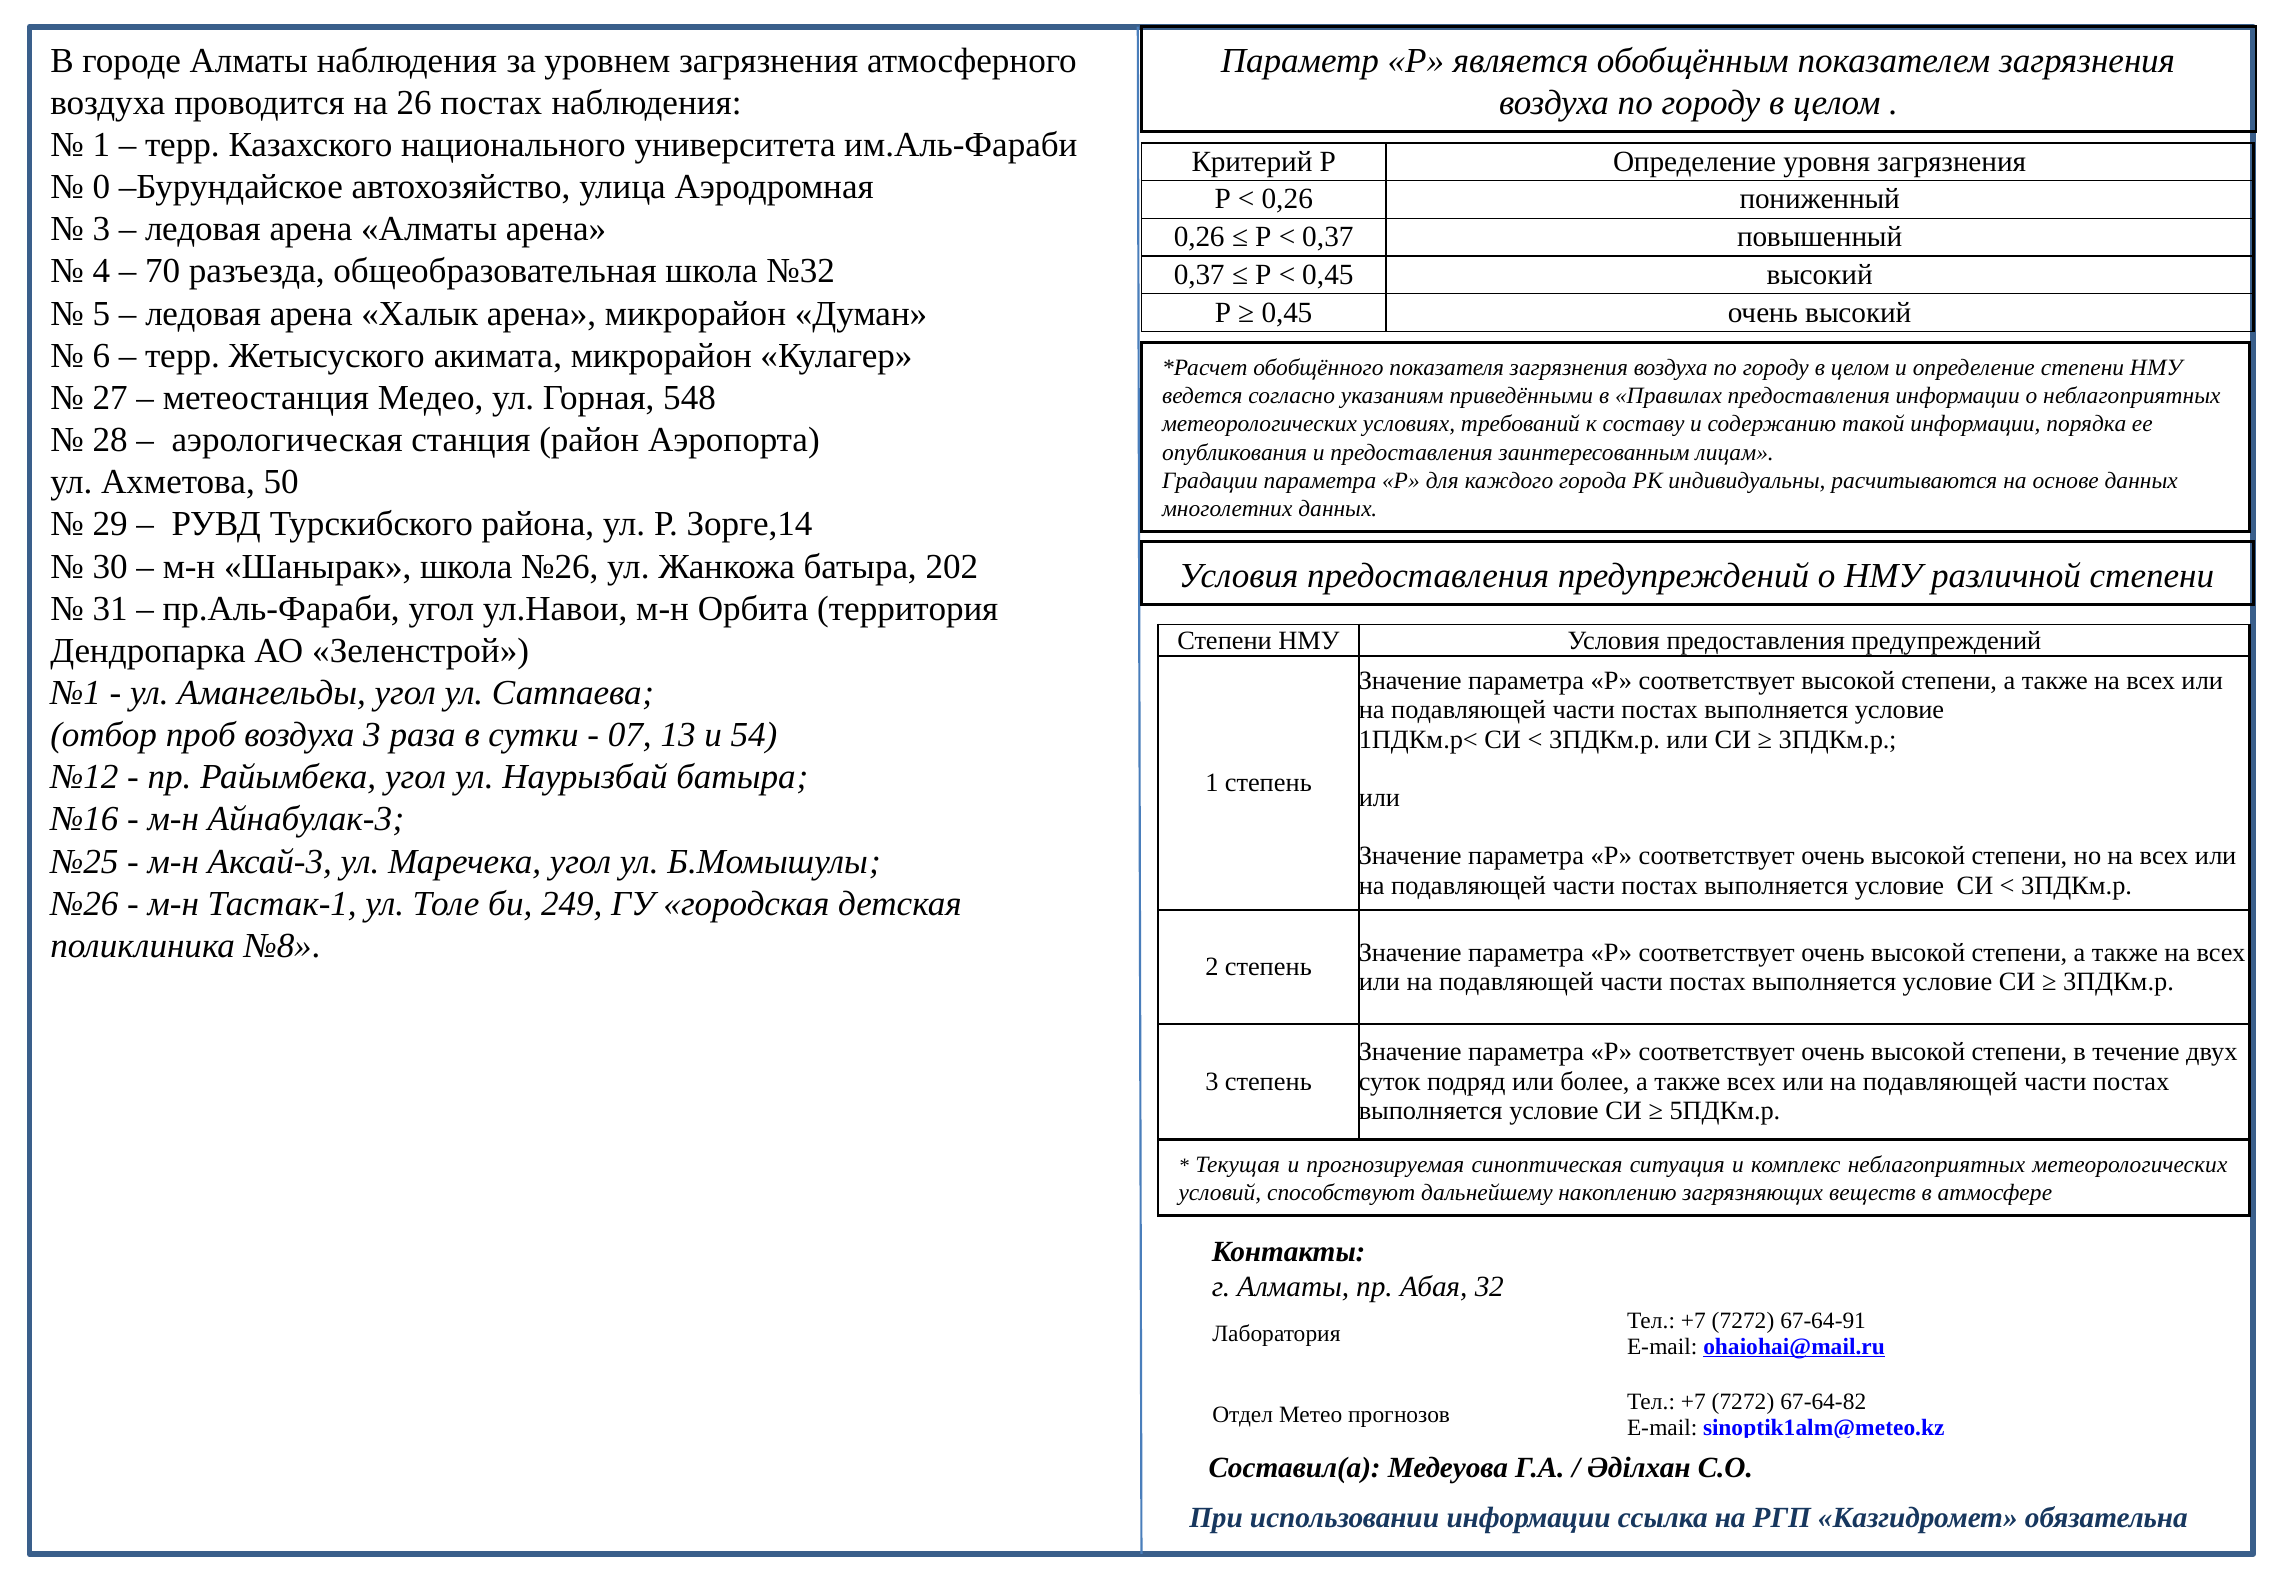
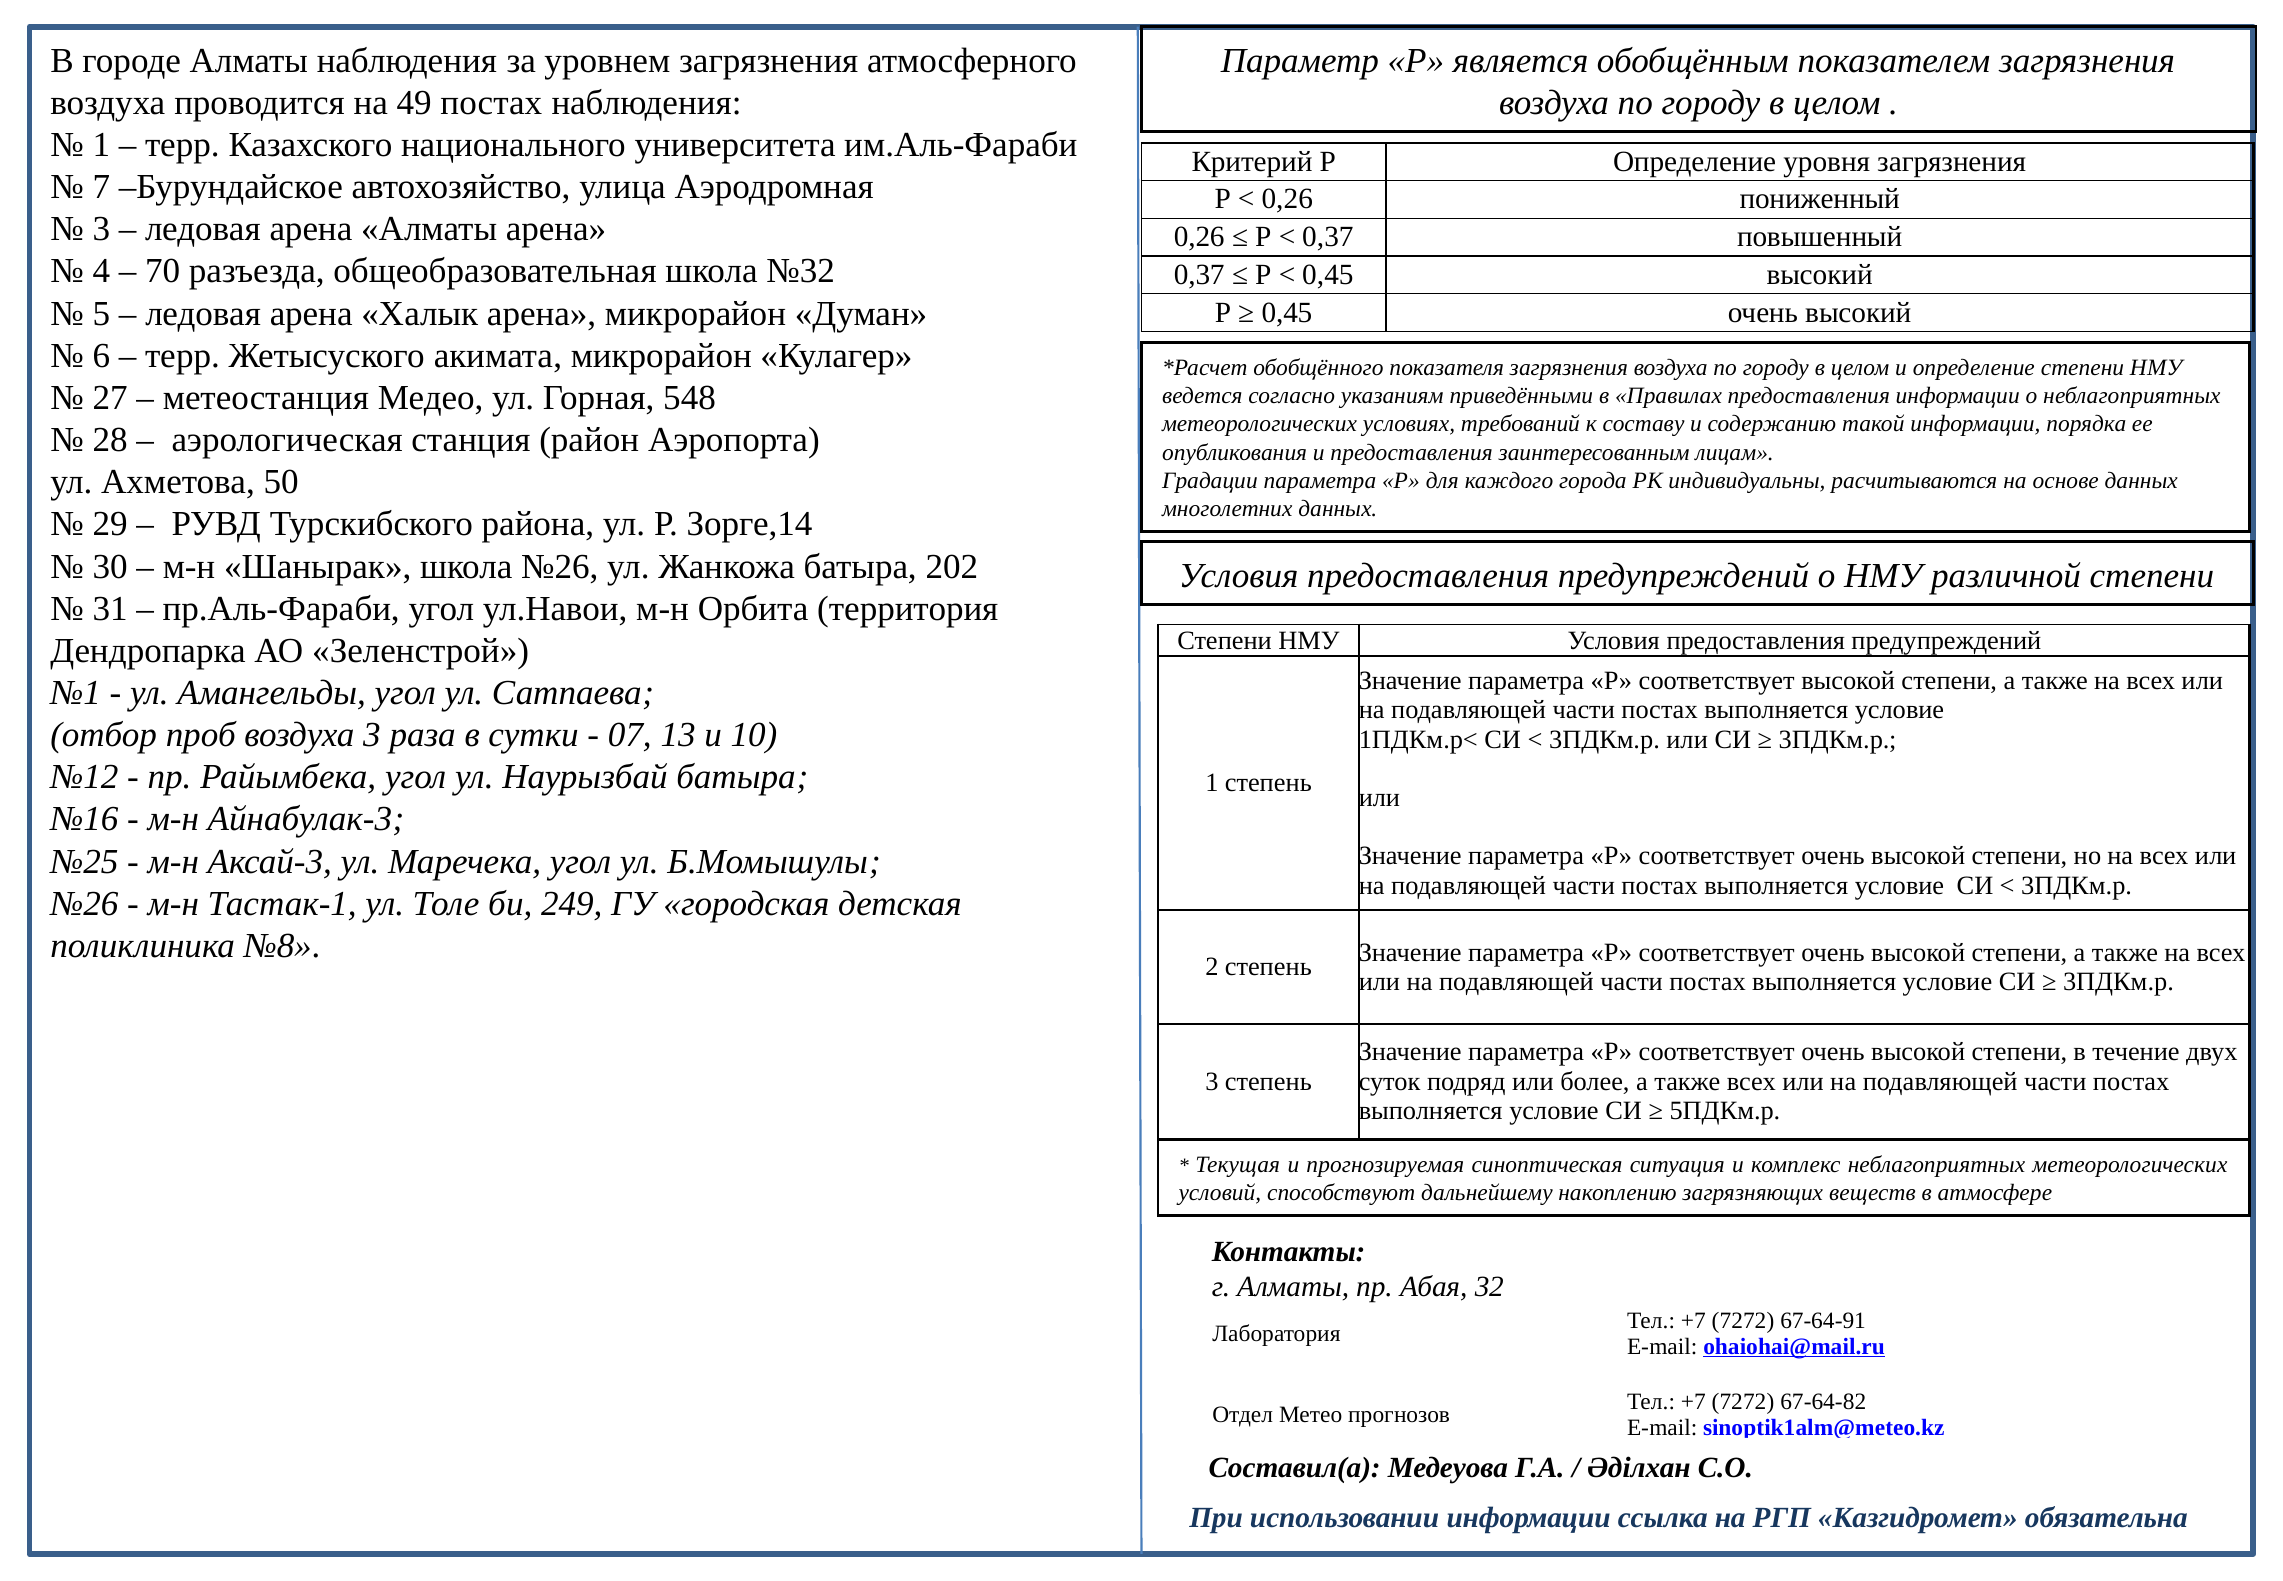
26: 26 -> 49 (414, 103)
0: 0 -> 7 (101, 187)
54: 54 -> 10 (754, 735)
